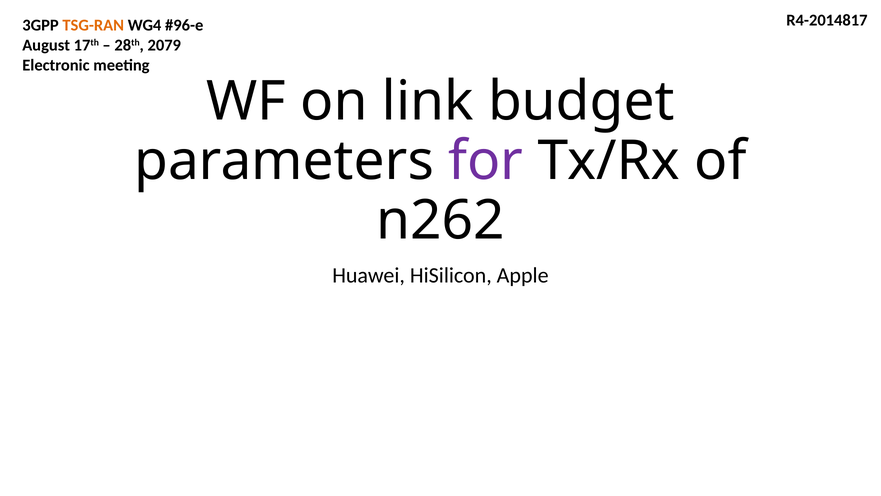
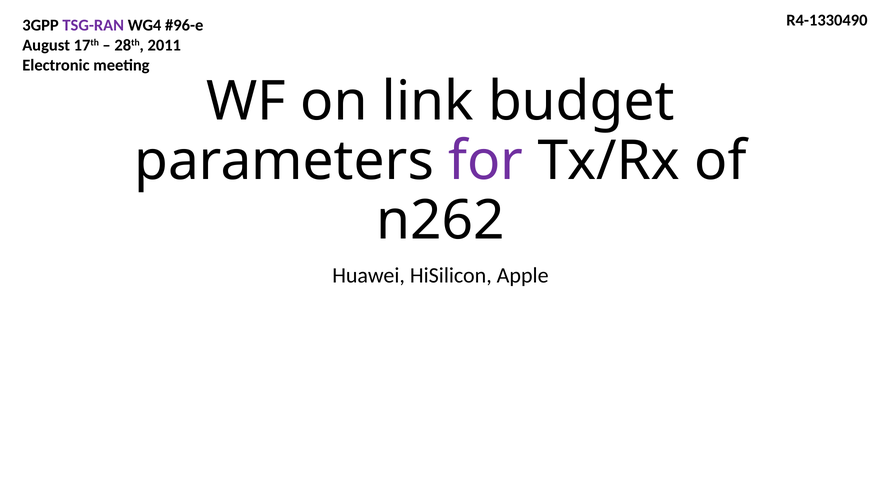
R4-2014817: R4-2014817 -> R4-1330490 (827, 20)
TSG-RAN colour: orange -> purple (93, 25)
2079: 2079 -> 2011 (164, 45)
